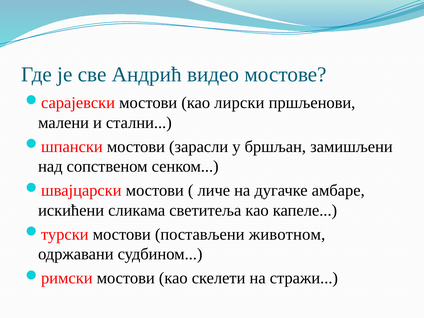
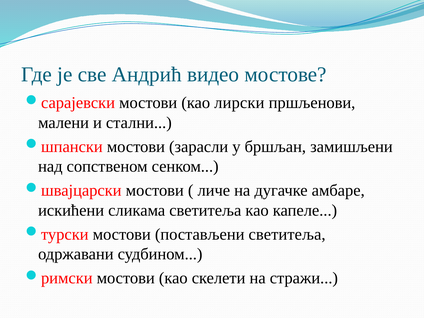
постављени животном: животном -> светитеља (287, 234)
